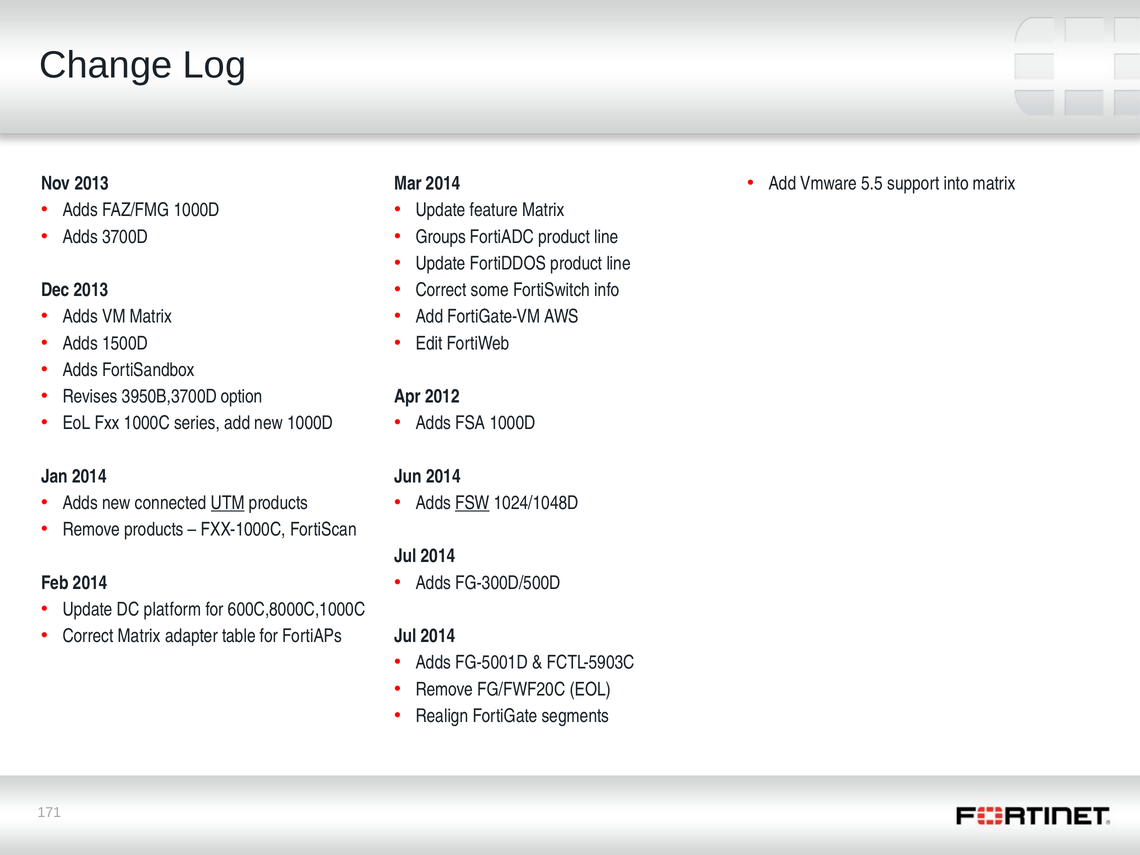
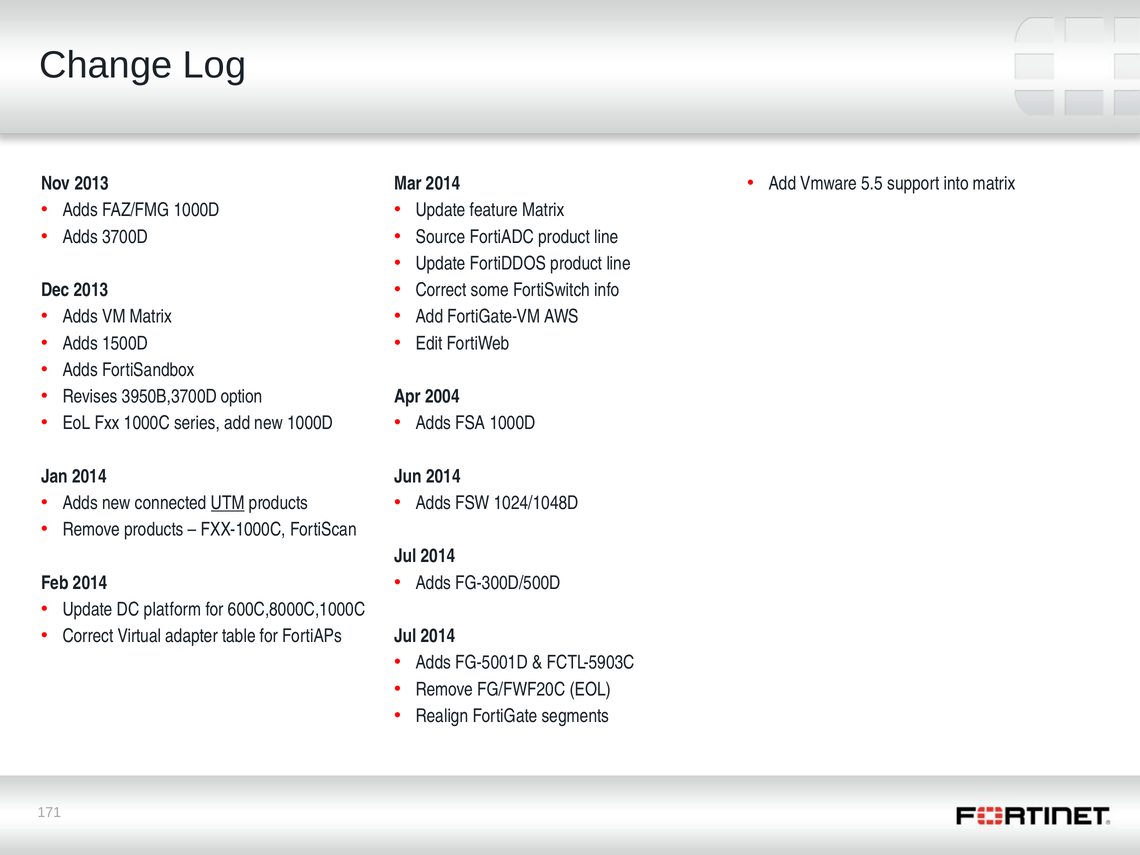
Groups: Groups -> Source (441, 237)
2012: 2012 -> 2004 (442, 397)
FSW underline: present -> none (472, 503)
Correct Matrix: Matrix -> Virtual (139, 636)
